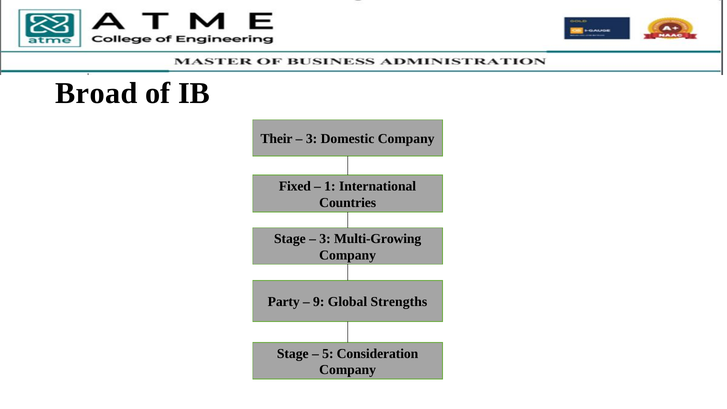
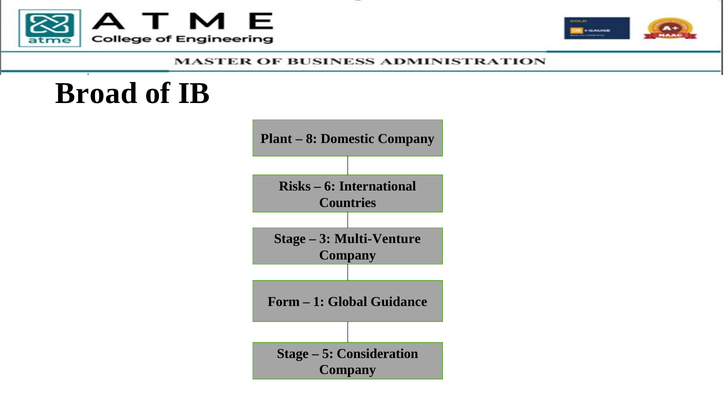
Their: Their -> Plant (276, 139)
3: 3 -> 8 (312, 139)
Fixed: Fixed -> Risks (295, 186)
1: 1 -> 6 (330, 186)
Multi-Growing: Multi-Growing -> Multi-Venture (378, 239)
Party: Party -> Form (284, 302)
9: 9 -> 1 (319, 302)
Strengths: Strengths -> Guidance (399, 302)
